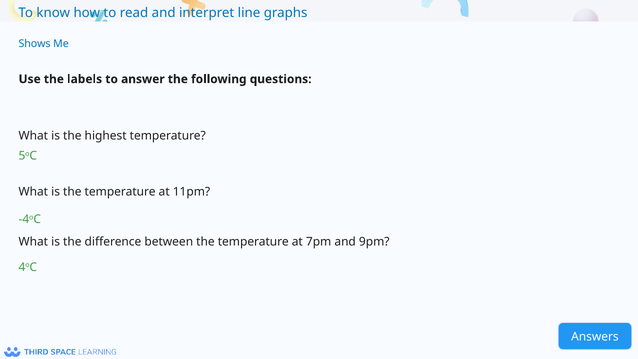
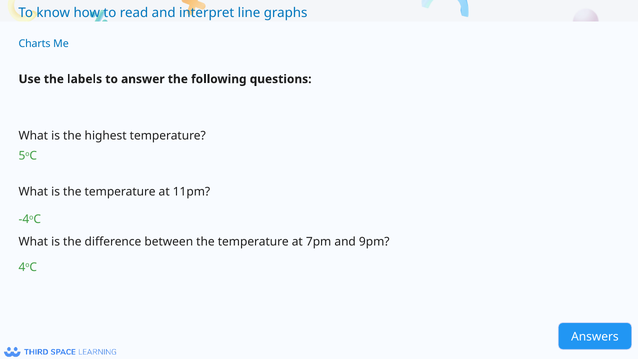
Shows: Shows -> Charts (35, 44)
